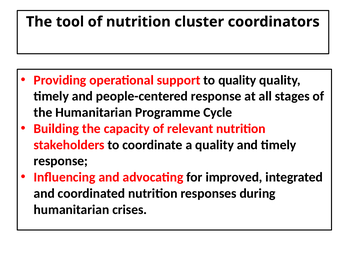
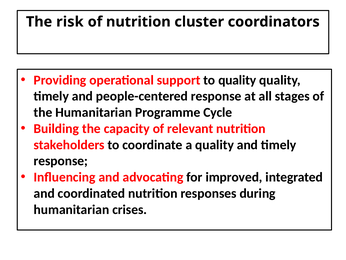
tool: tool -> risk (70, 22)
